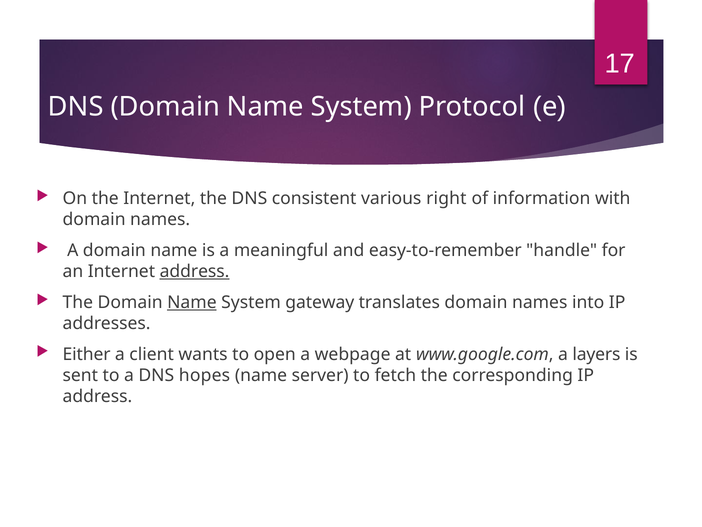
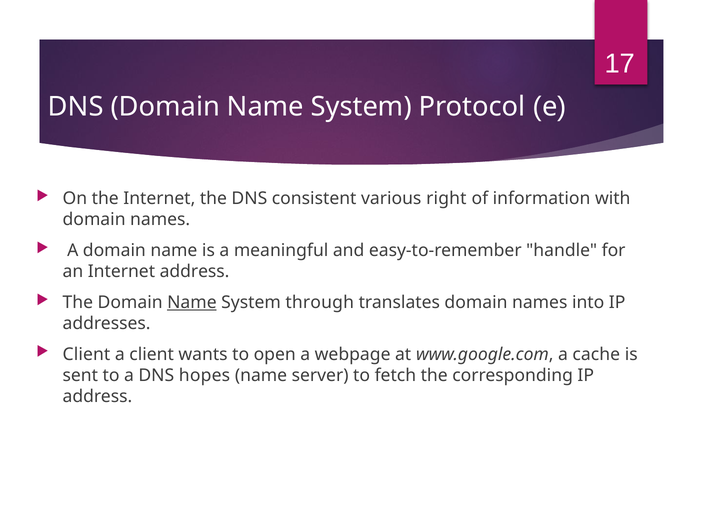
address underline: present -> none (195, 271)
gateway: gateway -> through (320, 302)
Either: Either -> Client (86, 354)
layers: layers -> cache (596, 354)
